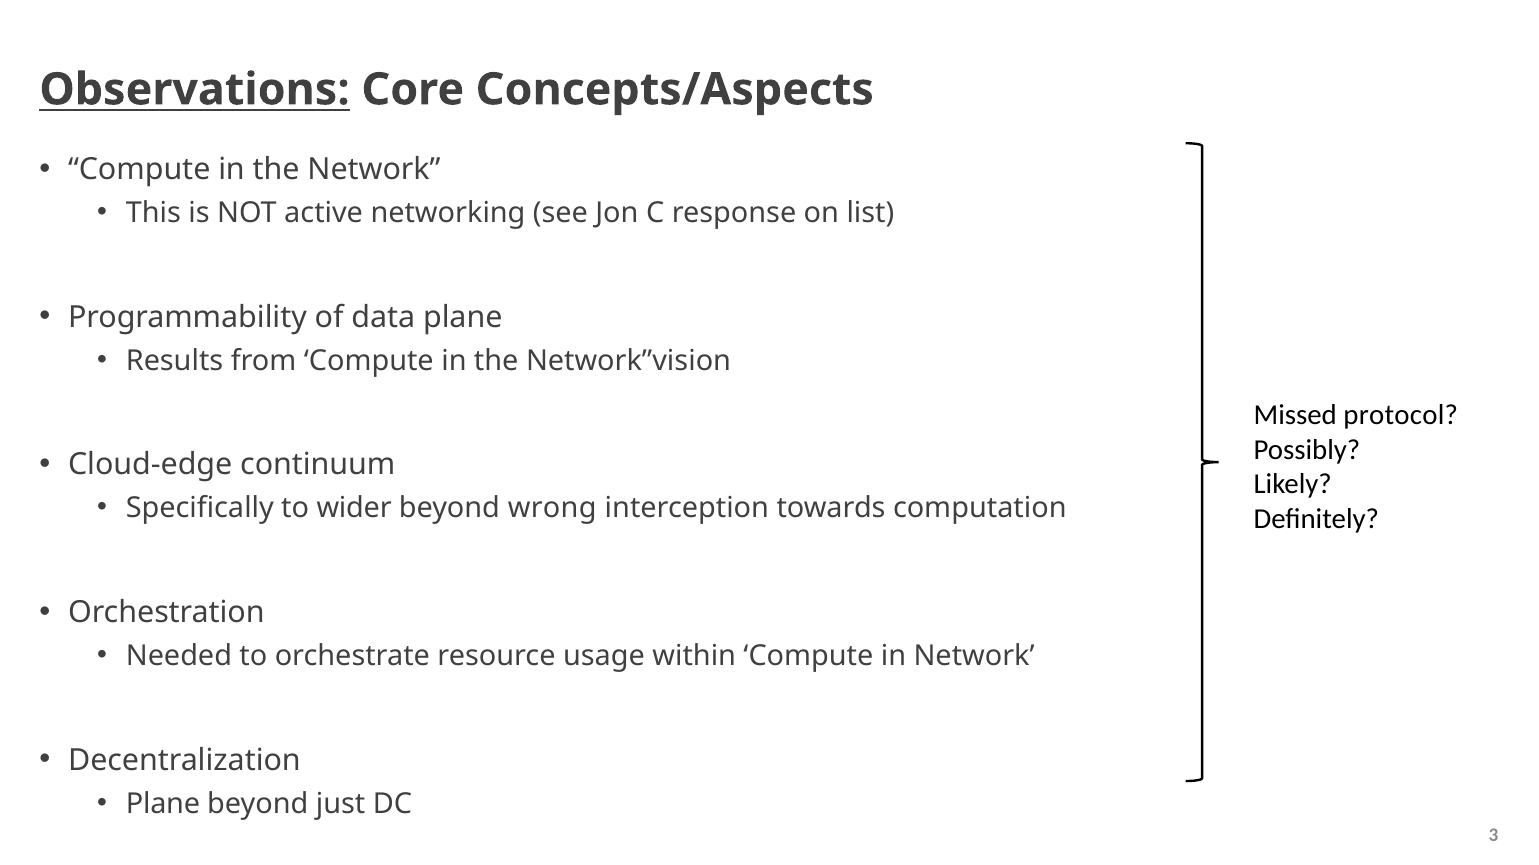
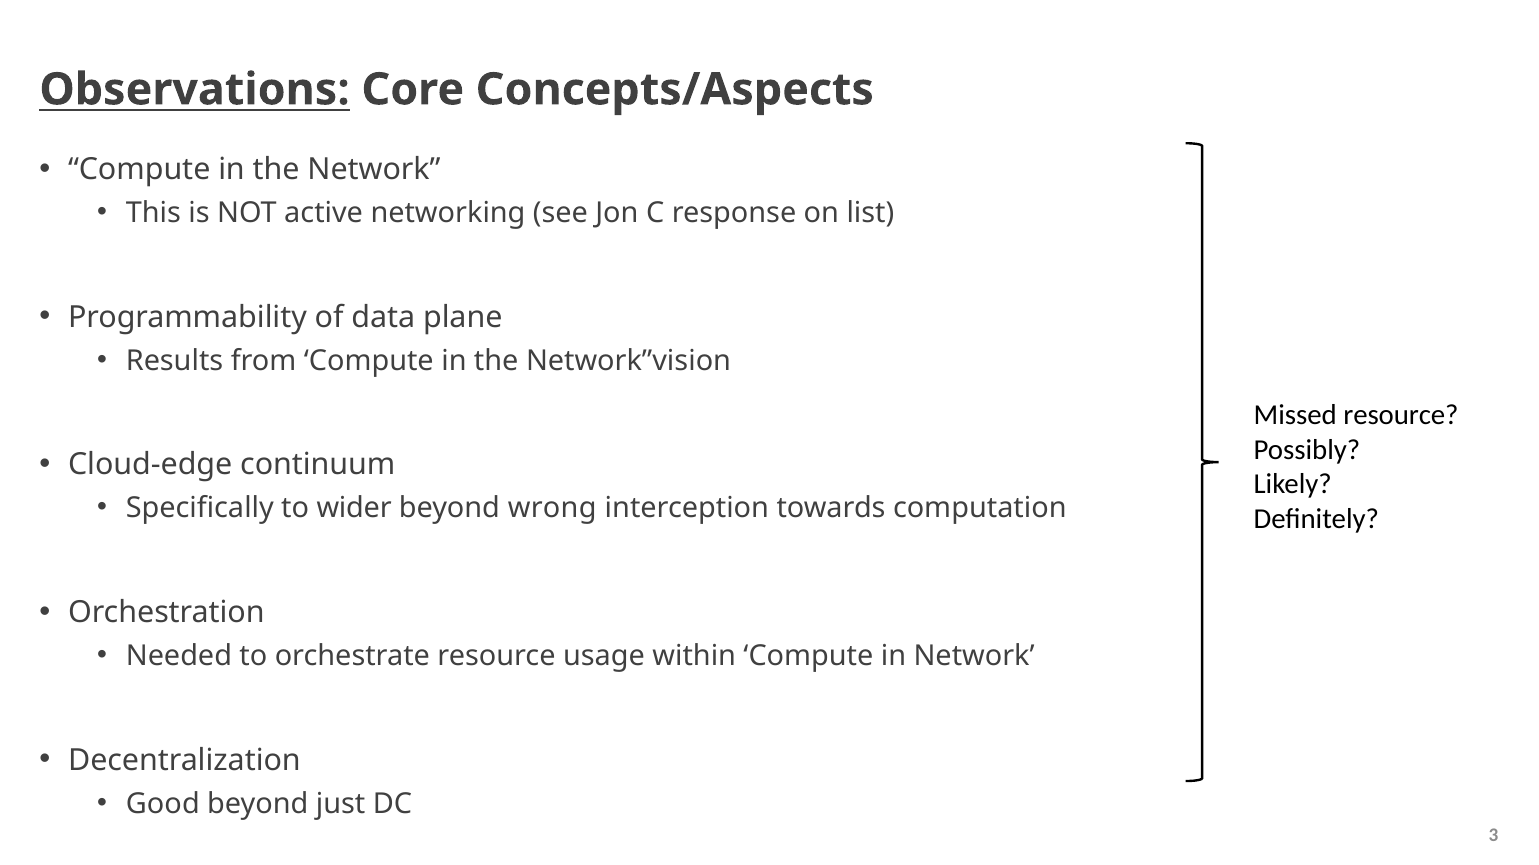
Missed protocol: protocol -> resource (1401, 415)
Plane: Plane -> Good (163, 804)
